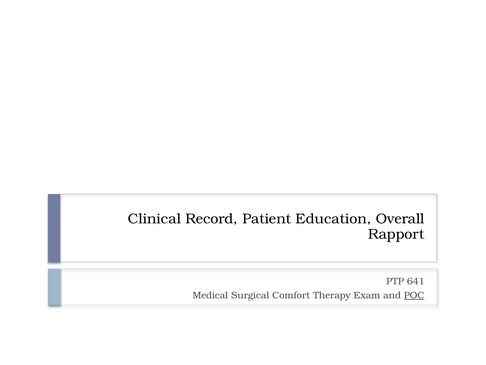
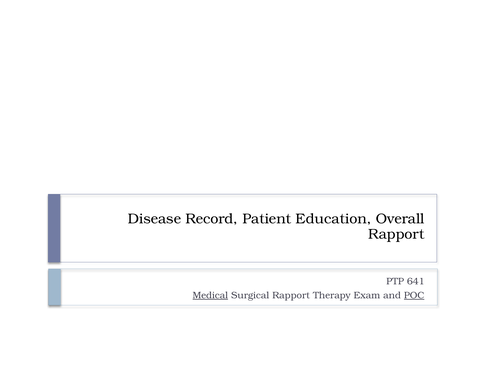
Clinical: Clinical -> Disease (154, 218)
Medical underline: none -> present (210, 295)
Surgical Comfort: Comfort -> Rapport (291, 295)
